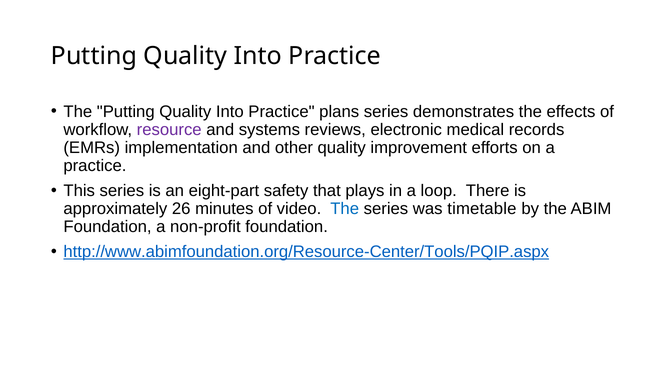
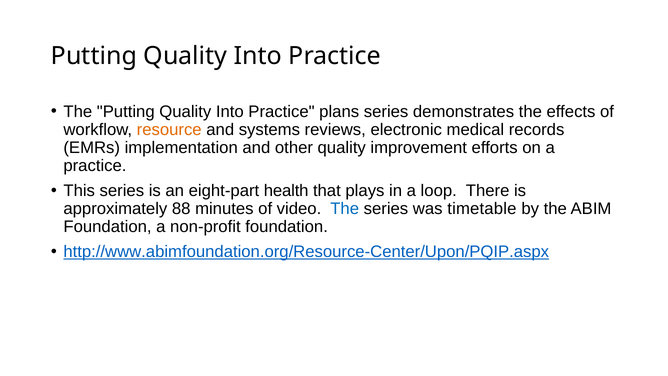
resource colour: purple -> orange (169, 129)
safety: safety -> health (286, 191)
26: 26 -> 88 (181, 209)
http://www.abimfoundation.org/Resource-Center/Tools/PQIP.aspx: http://www.abimfoundation.org/Resource-Center/Tools/PQIP.aspx -> http://www.abimfoundation.org/Resource-Center/Upon/PQIP.aspx (306, 252)
